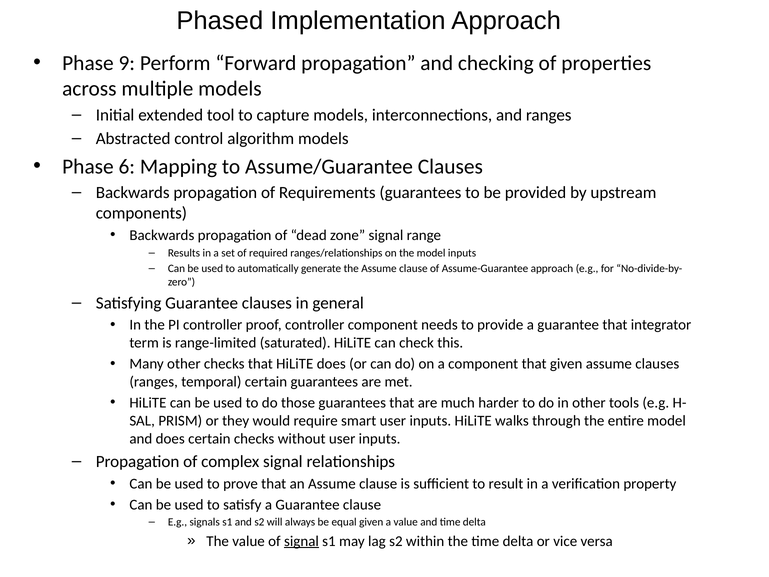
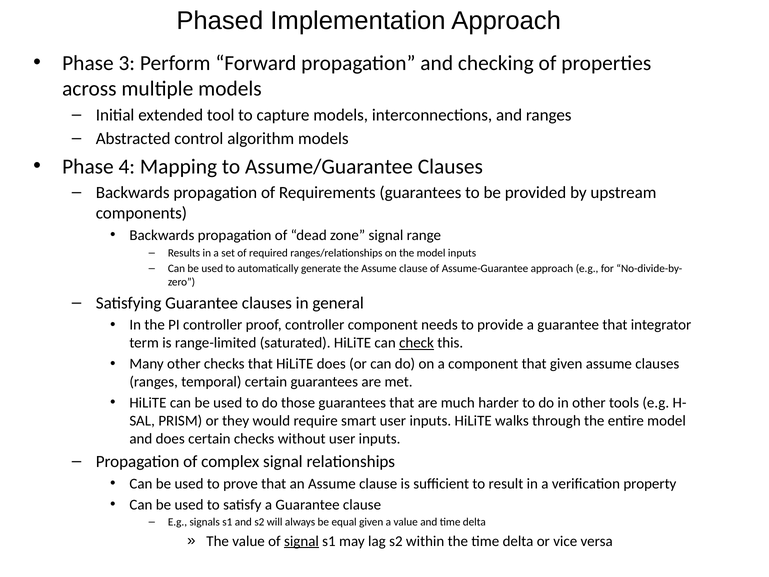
9: 9 -> 3 (127, 63)
6: 6 -> 4 (127, 166)
check underline: none -> present (416, 343)
